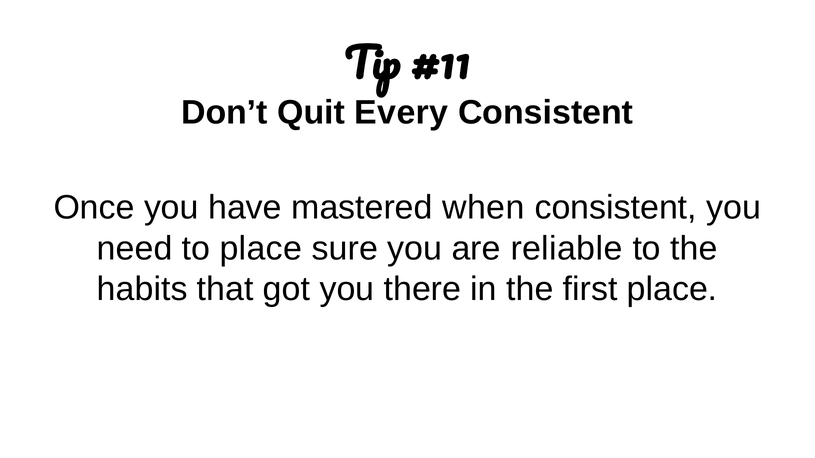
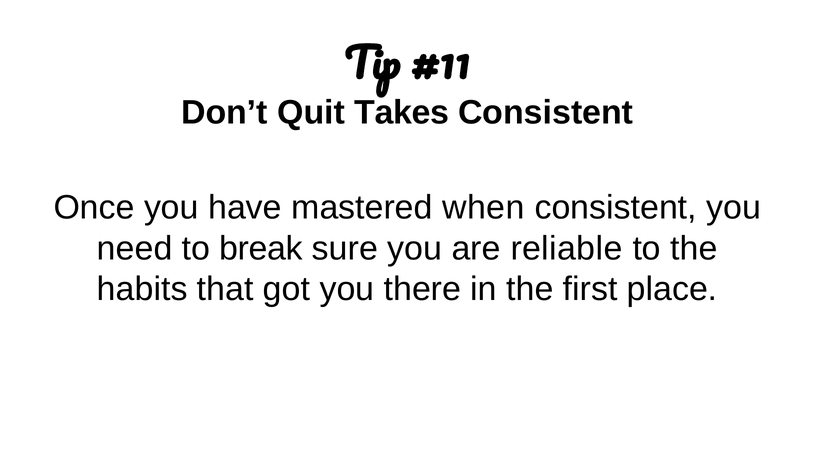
Every: Every -> Takes (402, 113)
to place: place -> break (261, 249)
